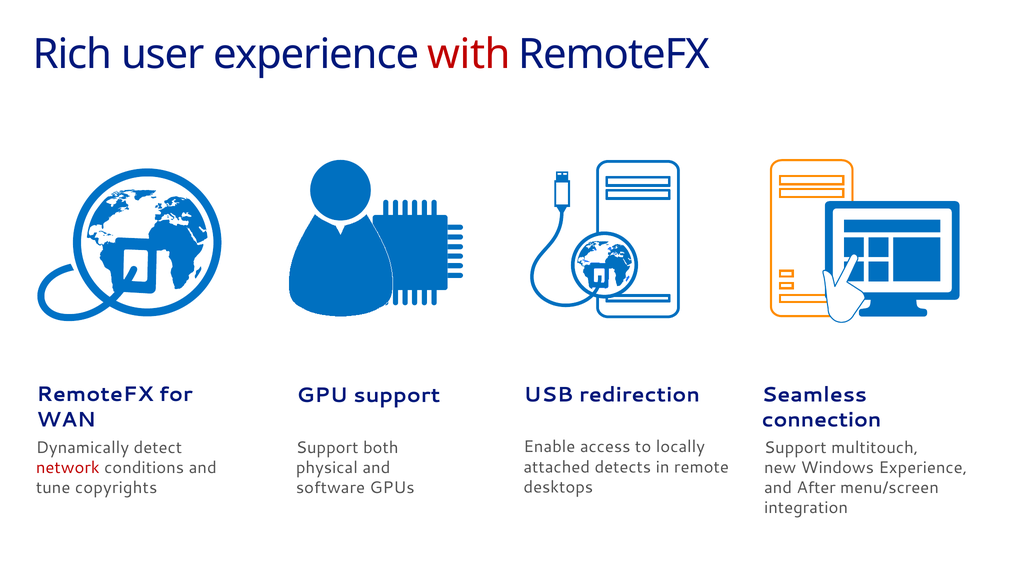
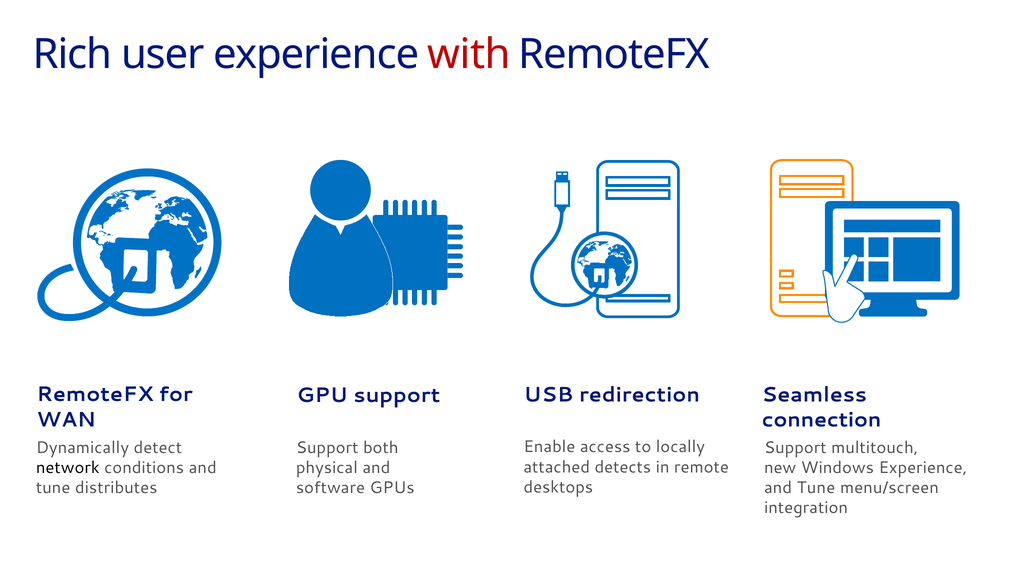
network colour: red -> black (68, 468)
copyrights: copyrights -> distributes (116, 488)
After: After -> Tune (816, 488)
